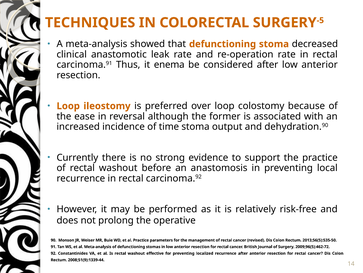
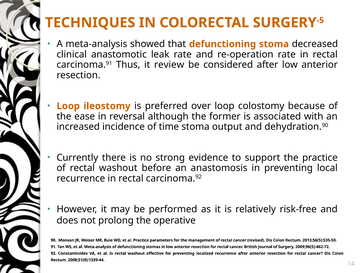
enema: enema -> review (169, 65)
